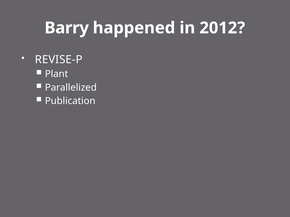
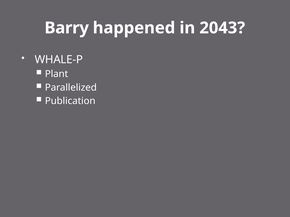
2012: 2012 -> 2043 (222, 28)
REVISE-P: REVISE-P -> WHALE-P (59, 60)
